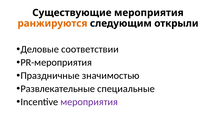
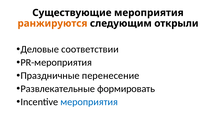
значимостью: значимостью -> перенесение (111, 76)
специальные: специальные -> формировать (126, 89)
мероприятия colour: purple -> blue (89, 102)
